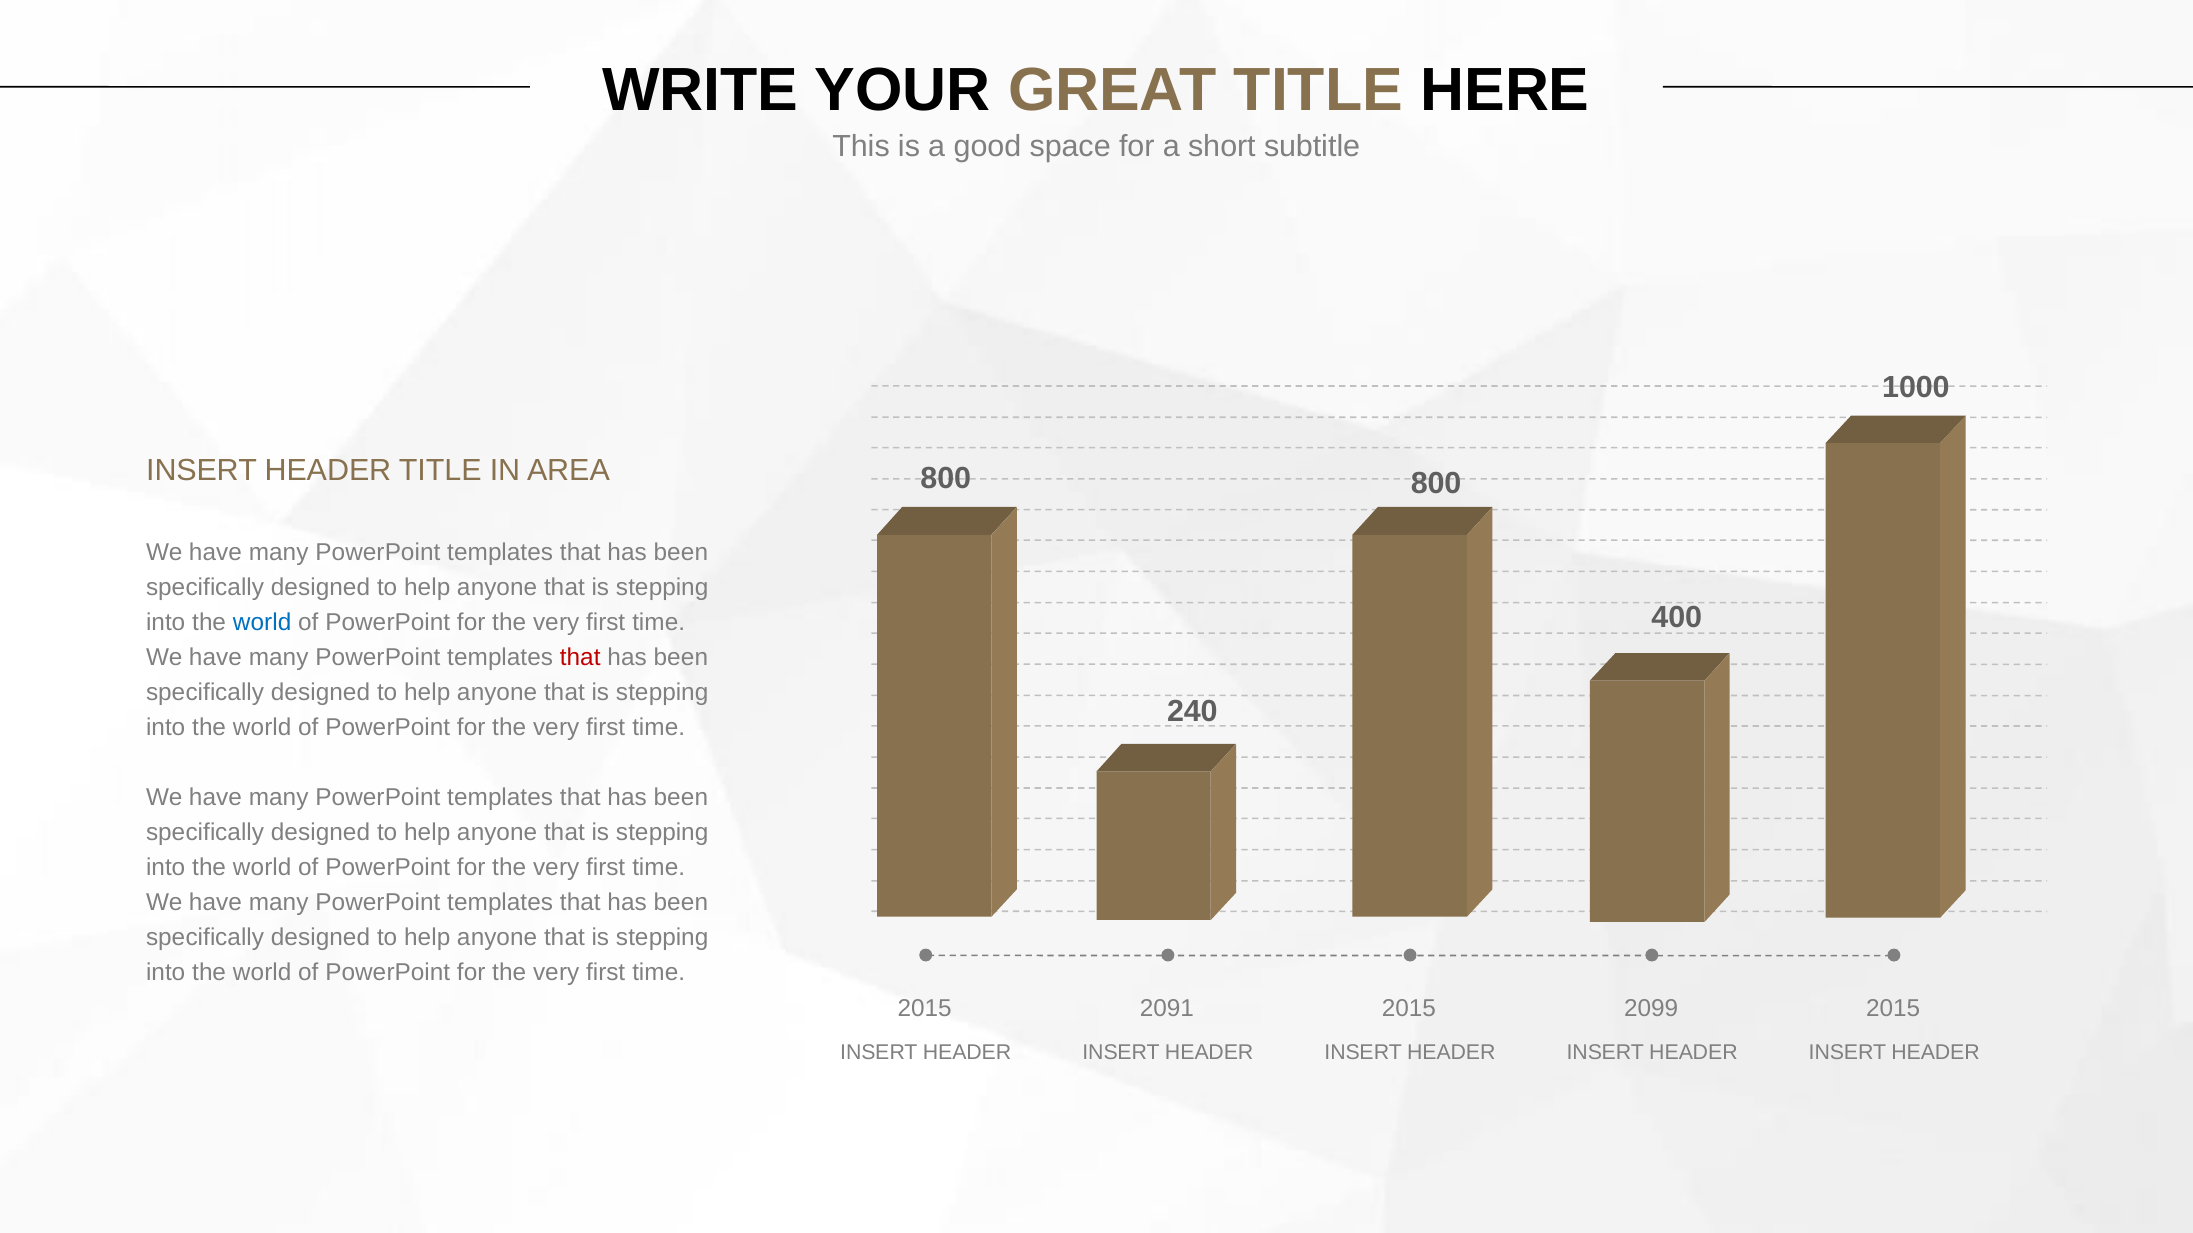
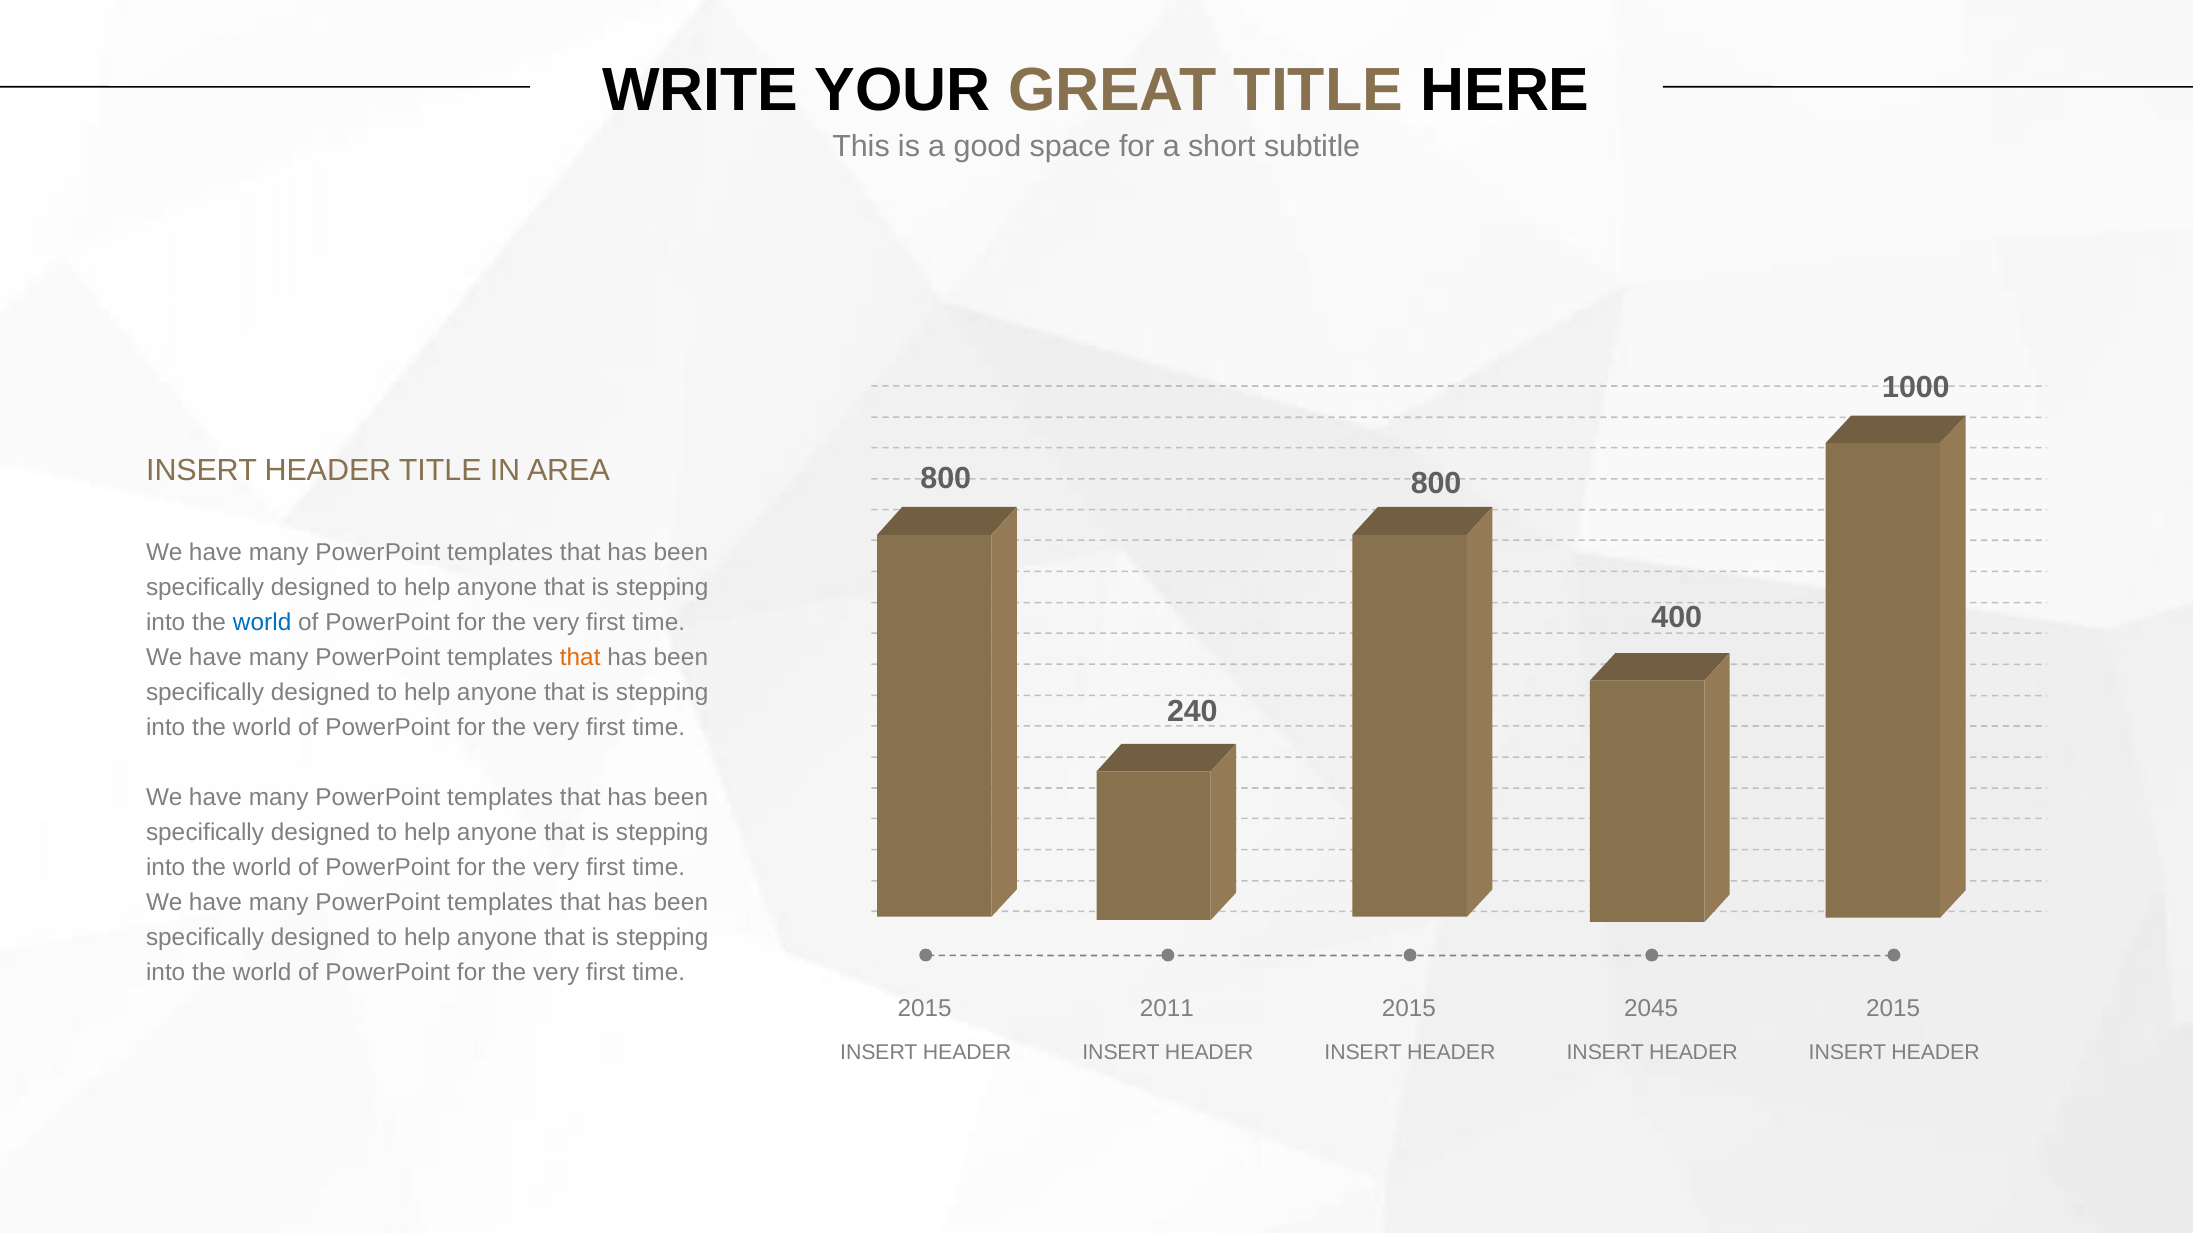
that colour: red -> orange (580, 658)
2091: 2091 -> 2011 (1167, 1009)
2099: 2099 -> 2045 (1651, 1009)
